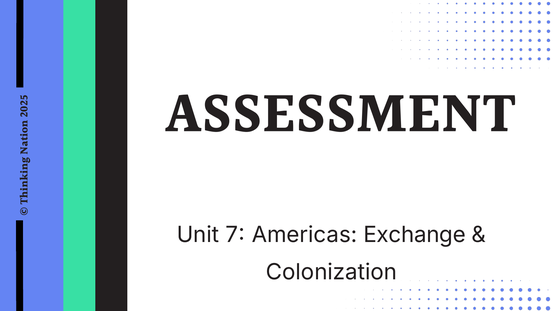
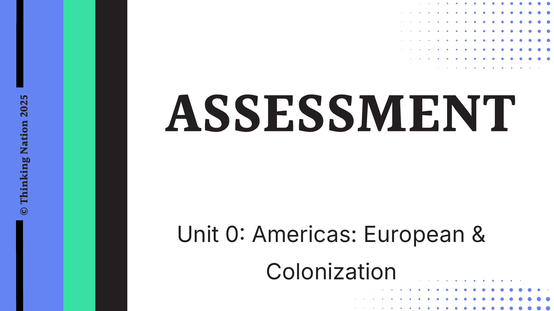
Unit 7: 7 -> 0 (235, 235)
Exchange: Exchange -> European (414, 235)
